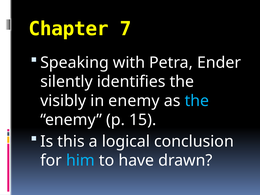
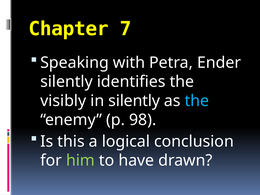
in enemy: enemy -> silently (134, 101)
15: 15 -> 98 (143, 120)
him colour: light blue -> light green (80, 161)
